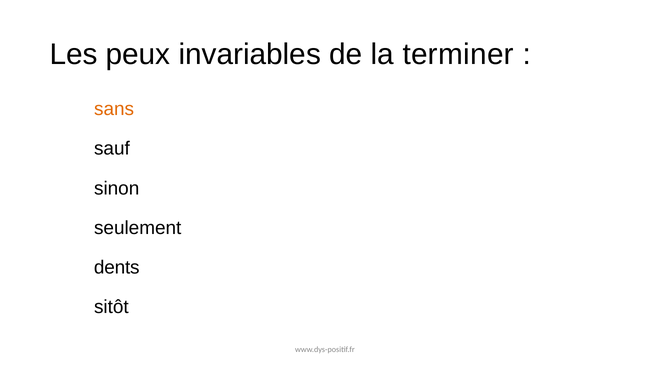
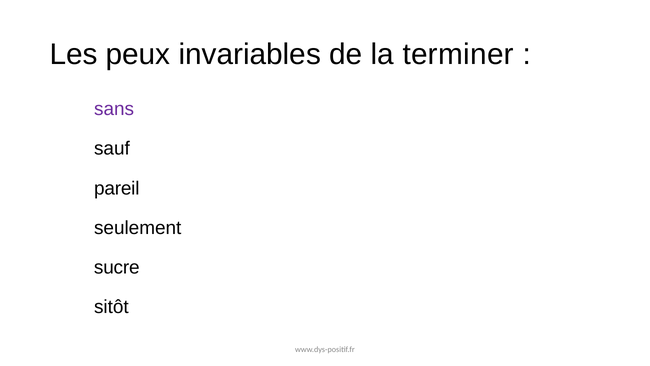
sans colour: orange -> purple (114, 109)
sinon: sinon -> pareil (117, 188)
dents: dents -> sucre (117, 267)
